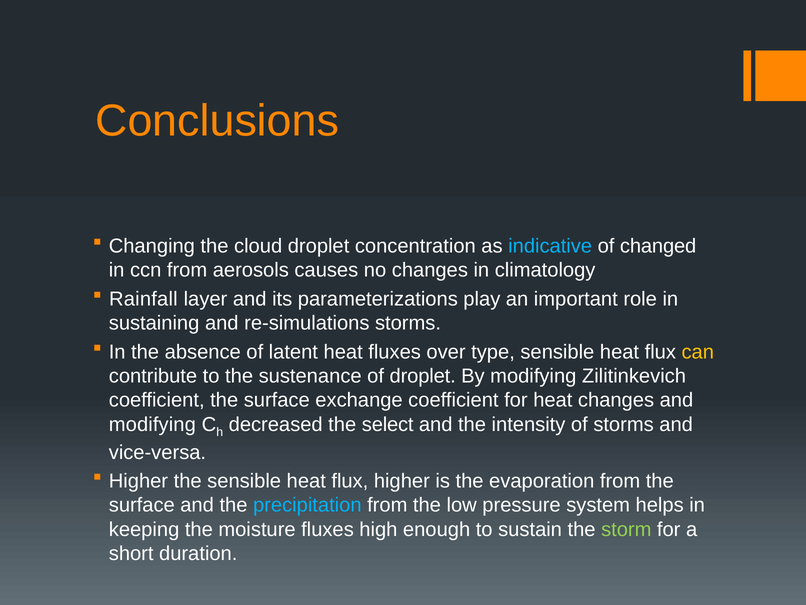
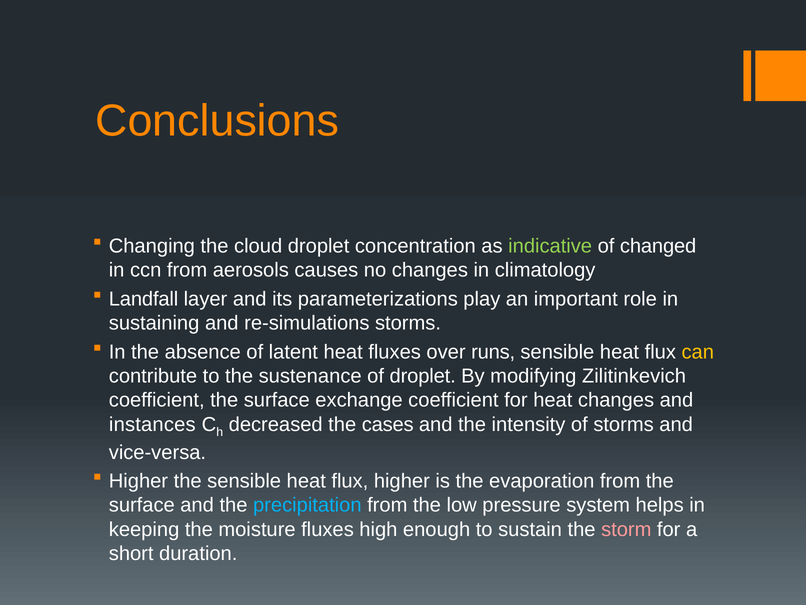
indicative colour: light blue -> light green (550, 246)
Rainfall: Rainfall -> Landfall (144, 299)
type: type -> runs (493, 352)
modifying: modifying -> instances (152, 424)
select: select -> cases (388, 424)
storm colour: light green -> pink (626, 529)
